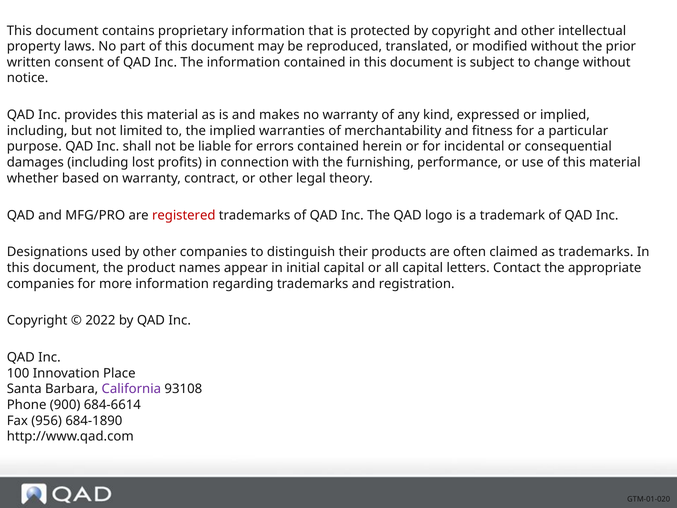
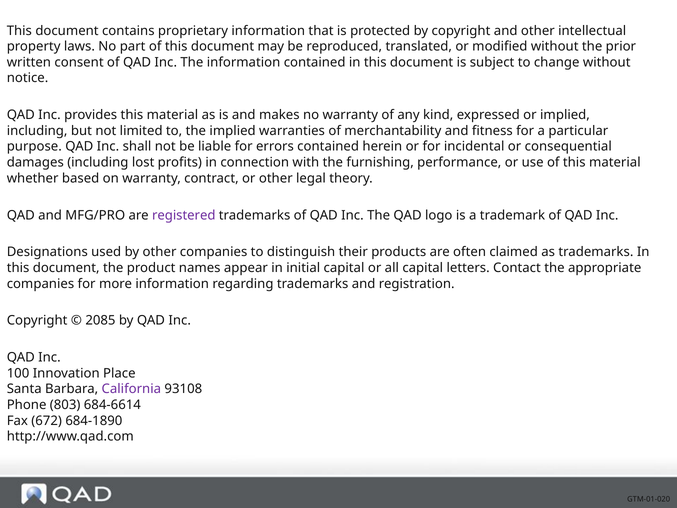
registered colour: red -> purple (184, 215)
2022: 2022 -> 2085 (100, 320)
900: 900 -> 803 (65, 405)
956: 956 -> 672 (47, 421)
